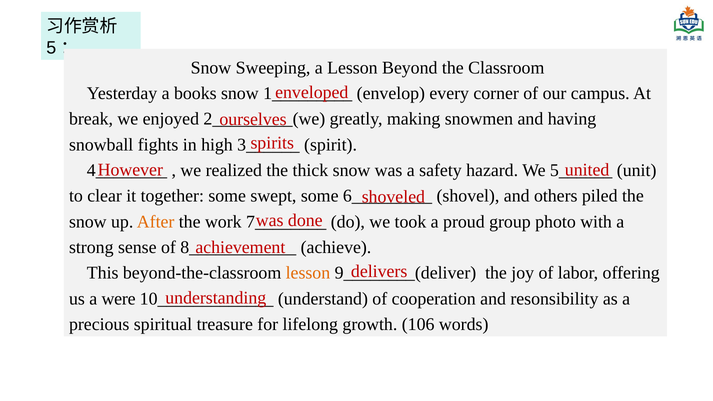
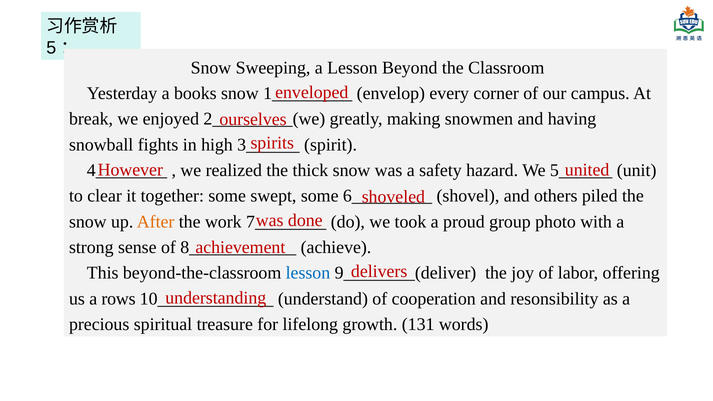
lesson colour: orange -> blue (308, 273)
were: were -> rows (119, 299)
106: 106 -> 131 (418, 324)
